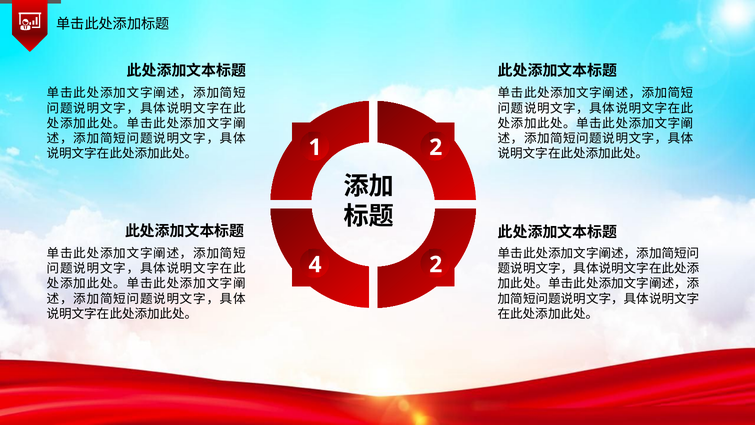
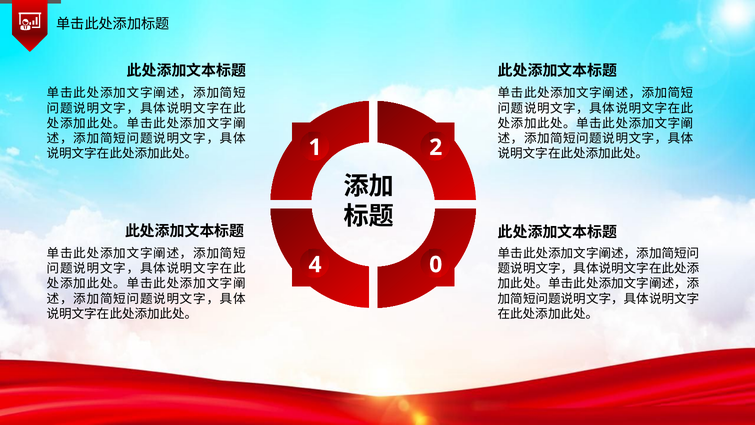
4 2: 2 -> 0 (436, 264)
